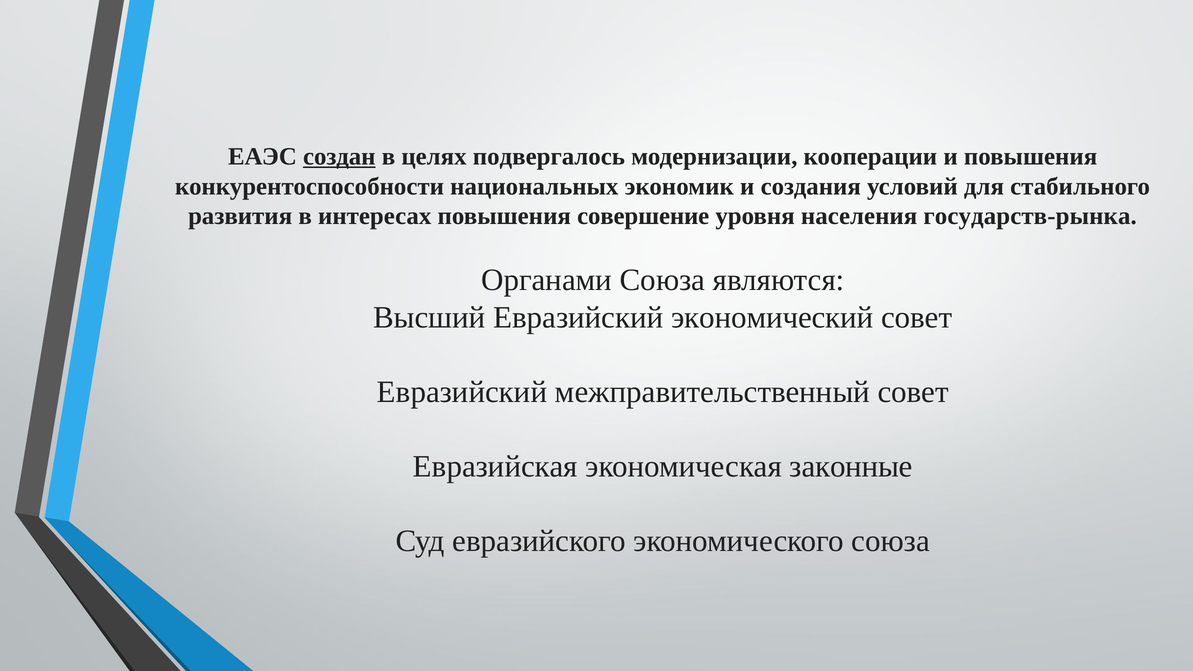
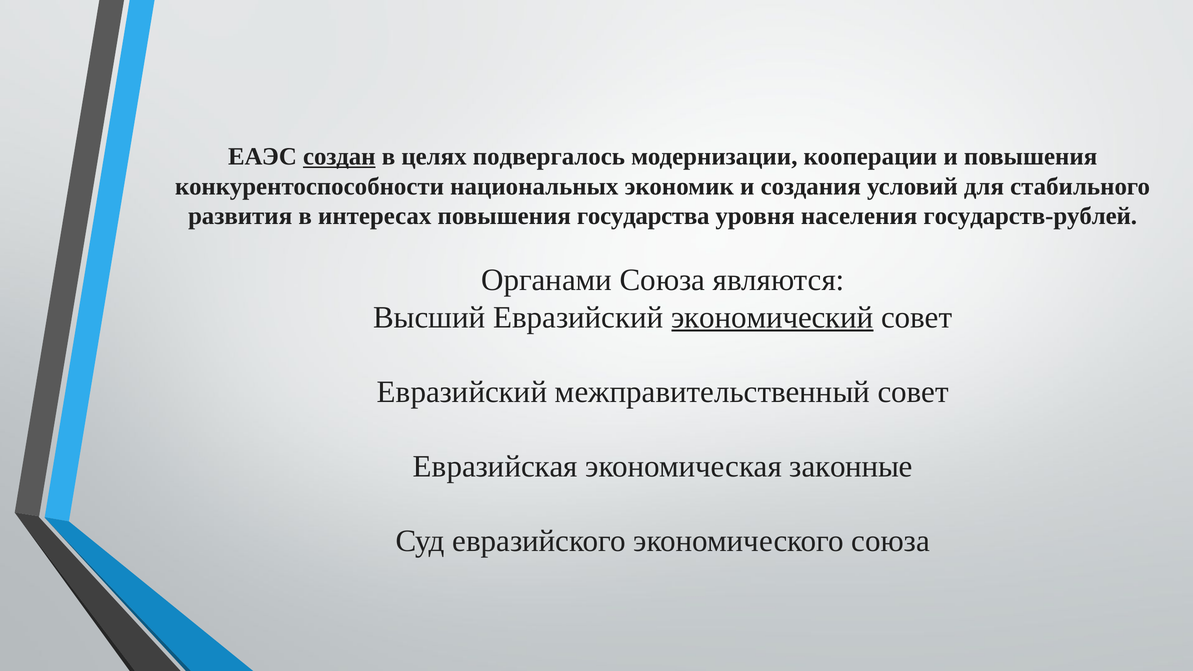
совершение: совершение -> государства (643, 216)
государств-рынка: государств-рынка -> государств-рублей (1030, 216)
экономический underline: none -> present (772, 317)
